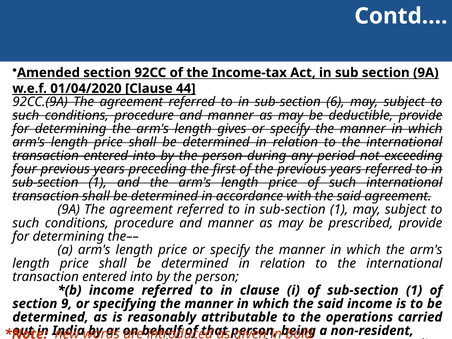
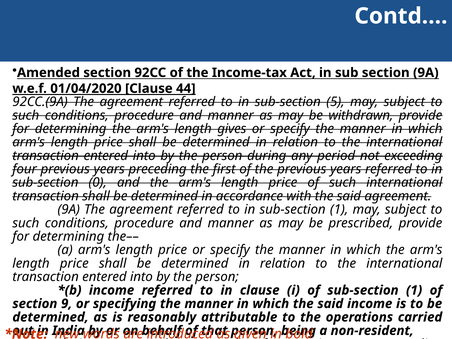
6: 6 -> 5 (335, 102)
deductible: deductible -> withdrawn (361, 115)
1: 1 -> 0 (98, 183)
